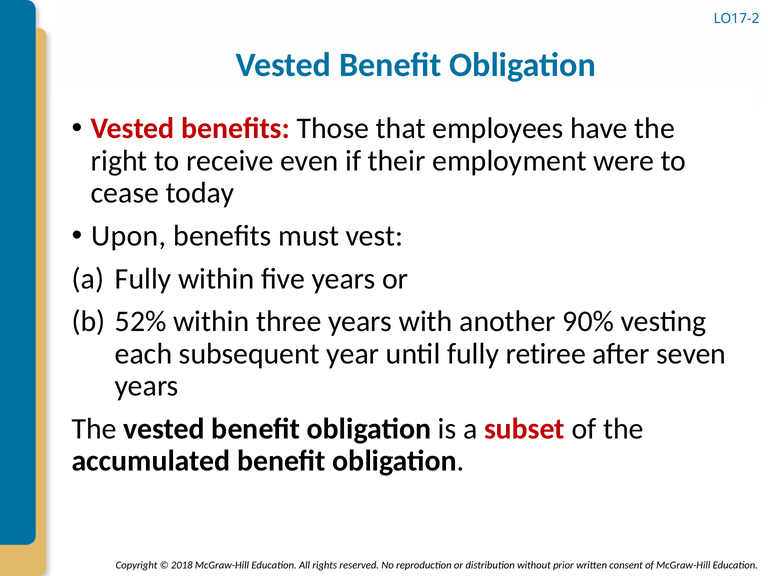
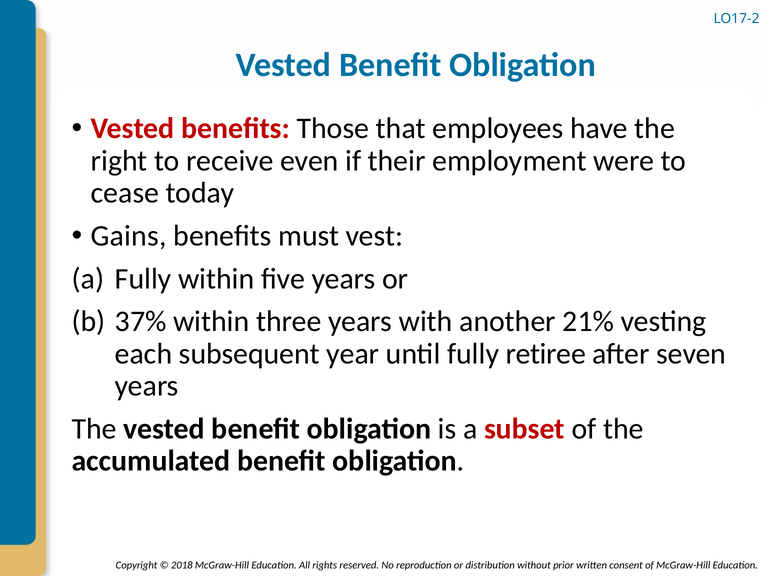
Upon: Upon -> Gains (129, 236)
52%: 52% -> 37% (141, 322)
90%: 90% -> 21% (588, 322)
